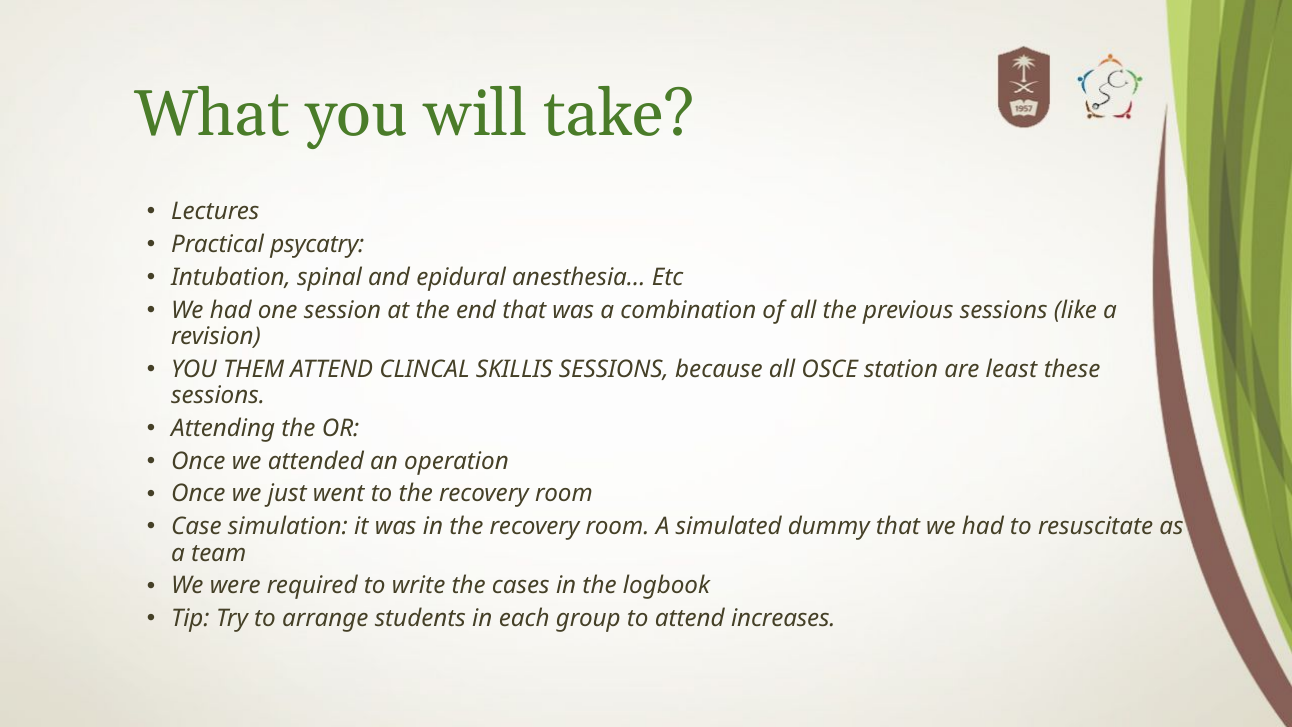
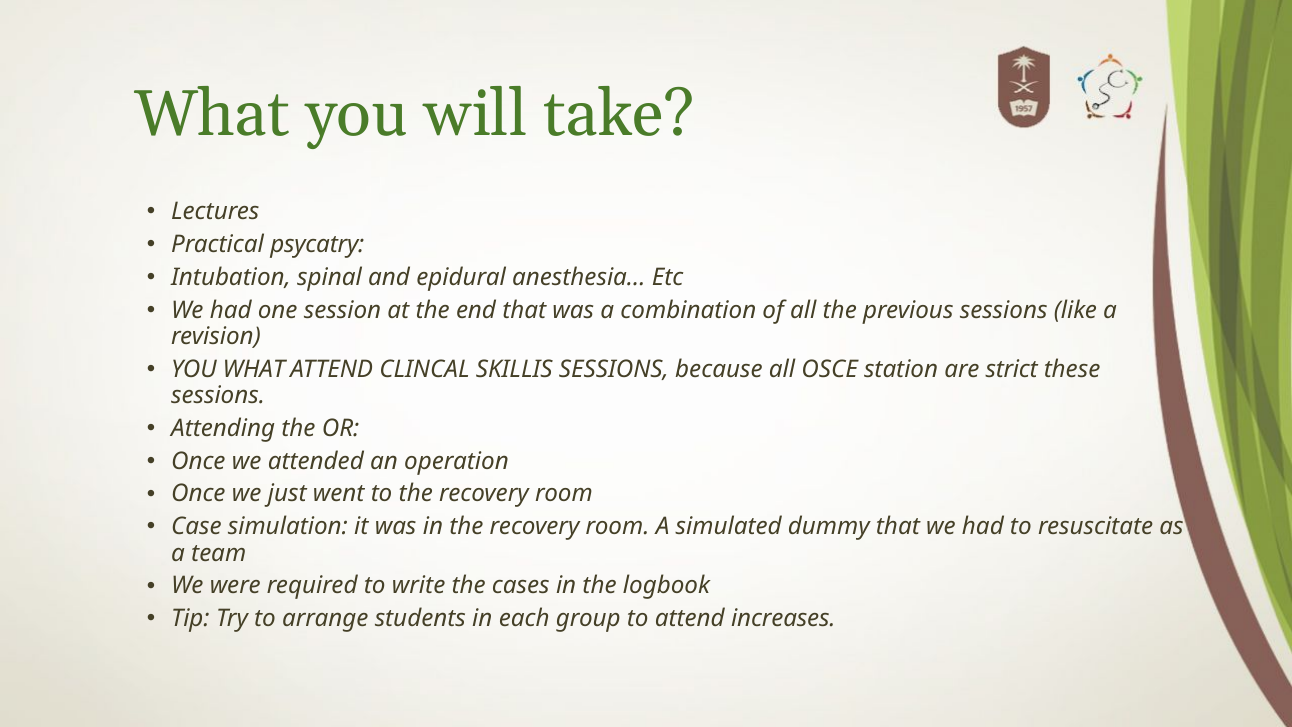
YOU THEM: THEM -> WHAT (254, 369)
least: least -> strict (1012, 369)
